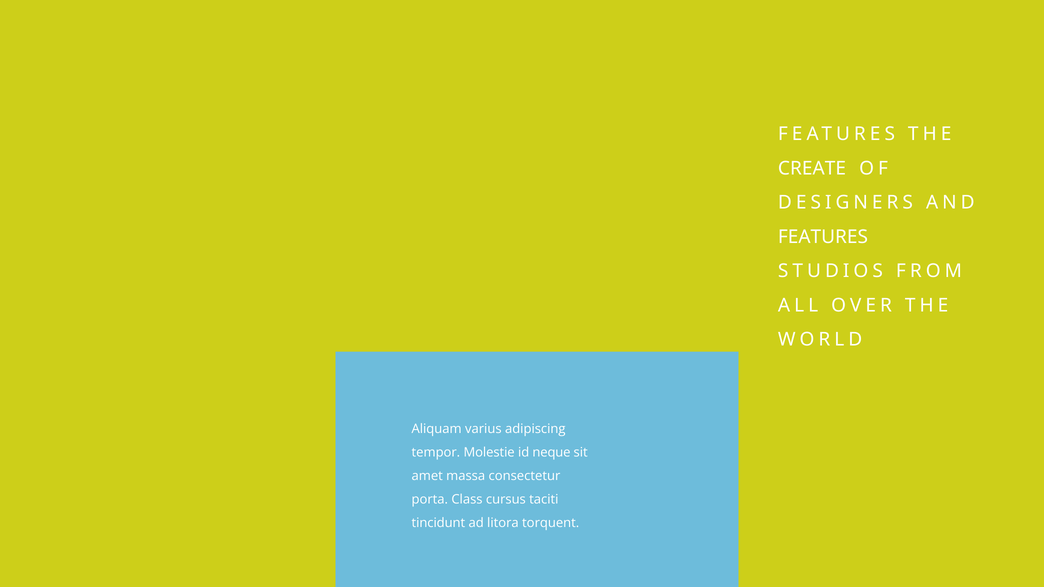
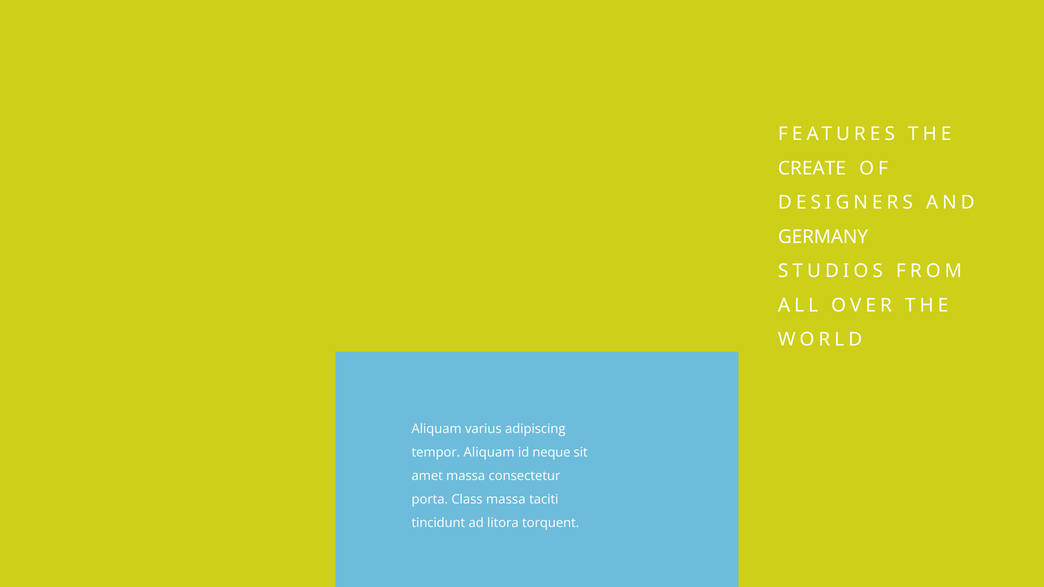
FEATURES: FEATURES -> GERMANY (823, 237)
tempor Molestie: Molestie -> Aliquam (489, 453)
Class cursus: cursus -> massa (506, 500)
